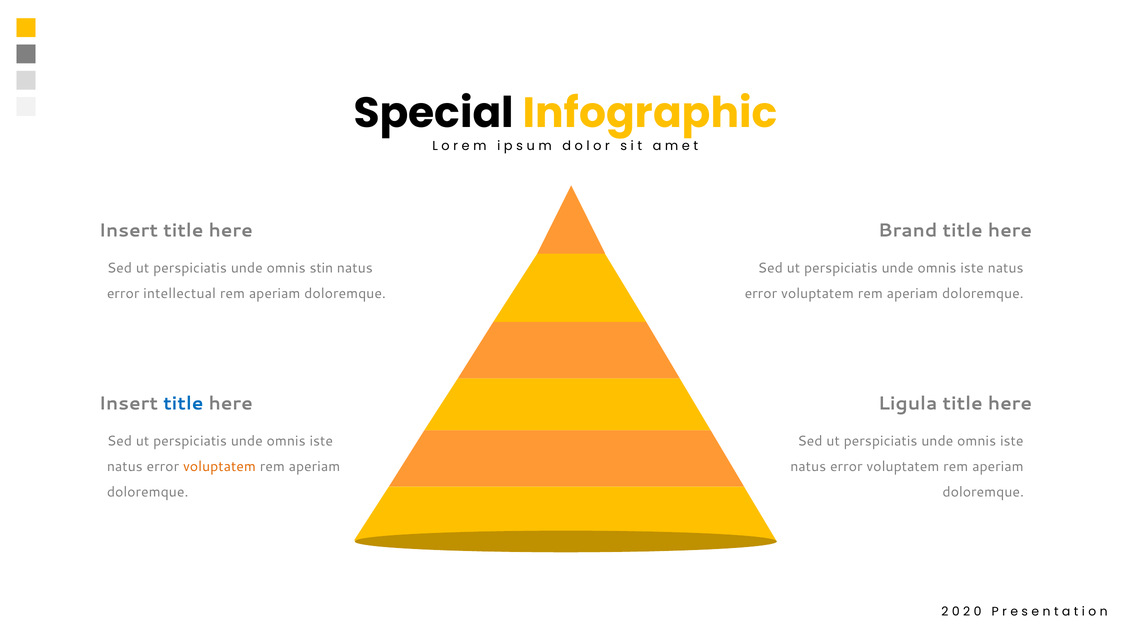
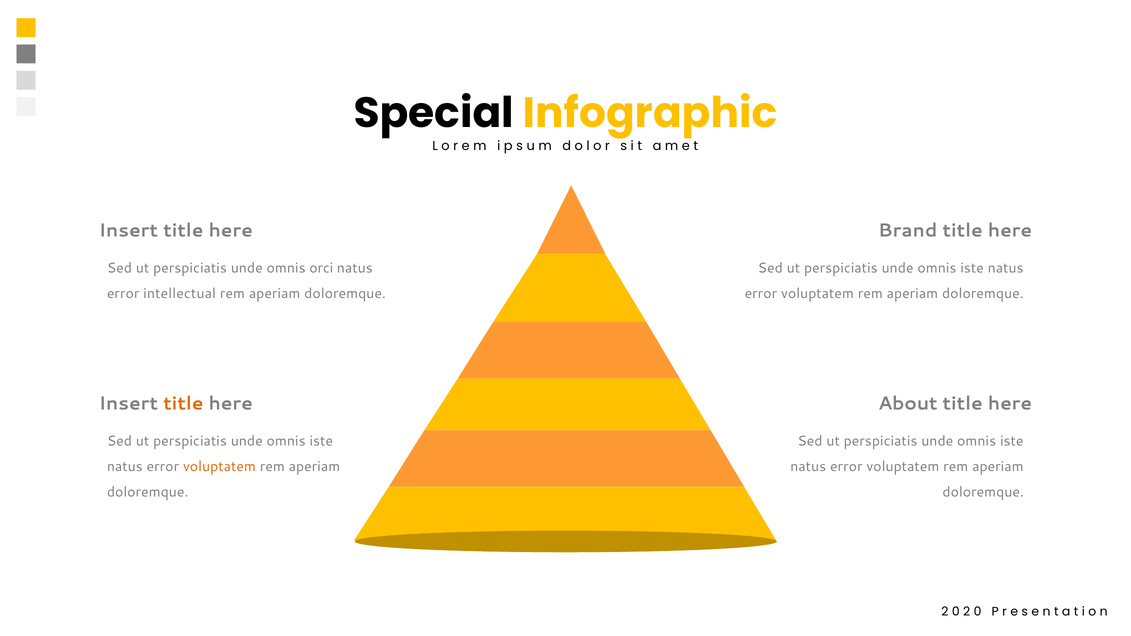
stin: stin -> orci (321, 268)
title colour: blue -> orange (183, 404)
Ligula: Ligula -> About (908, 404)
